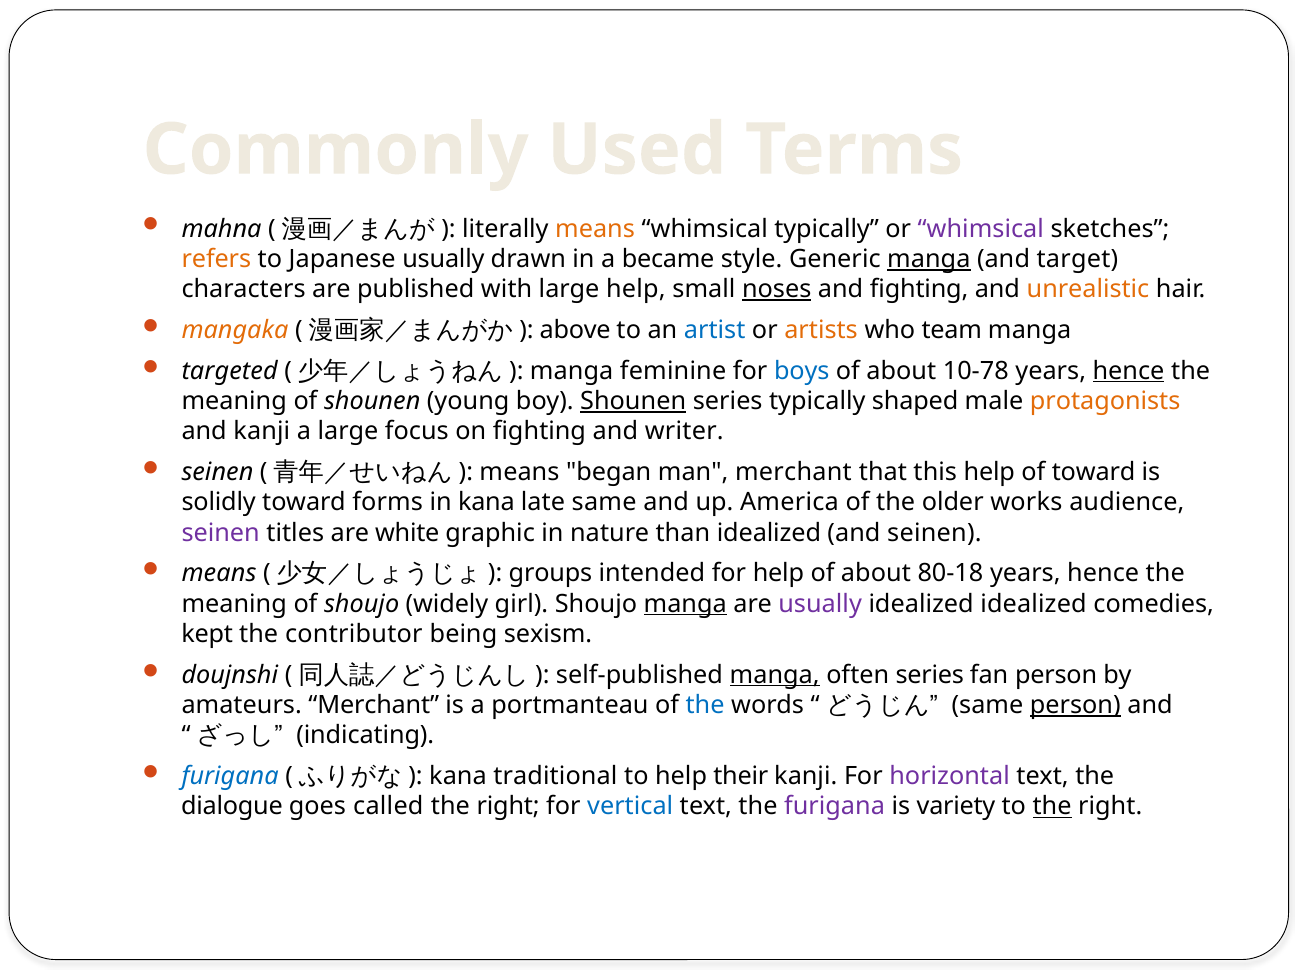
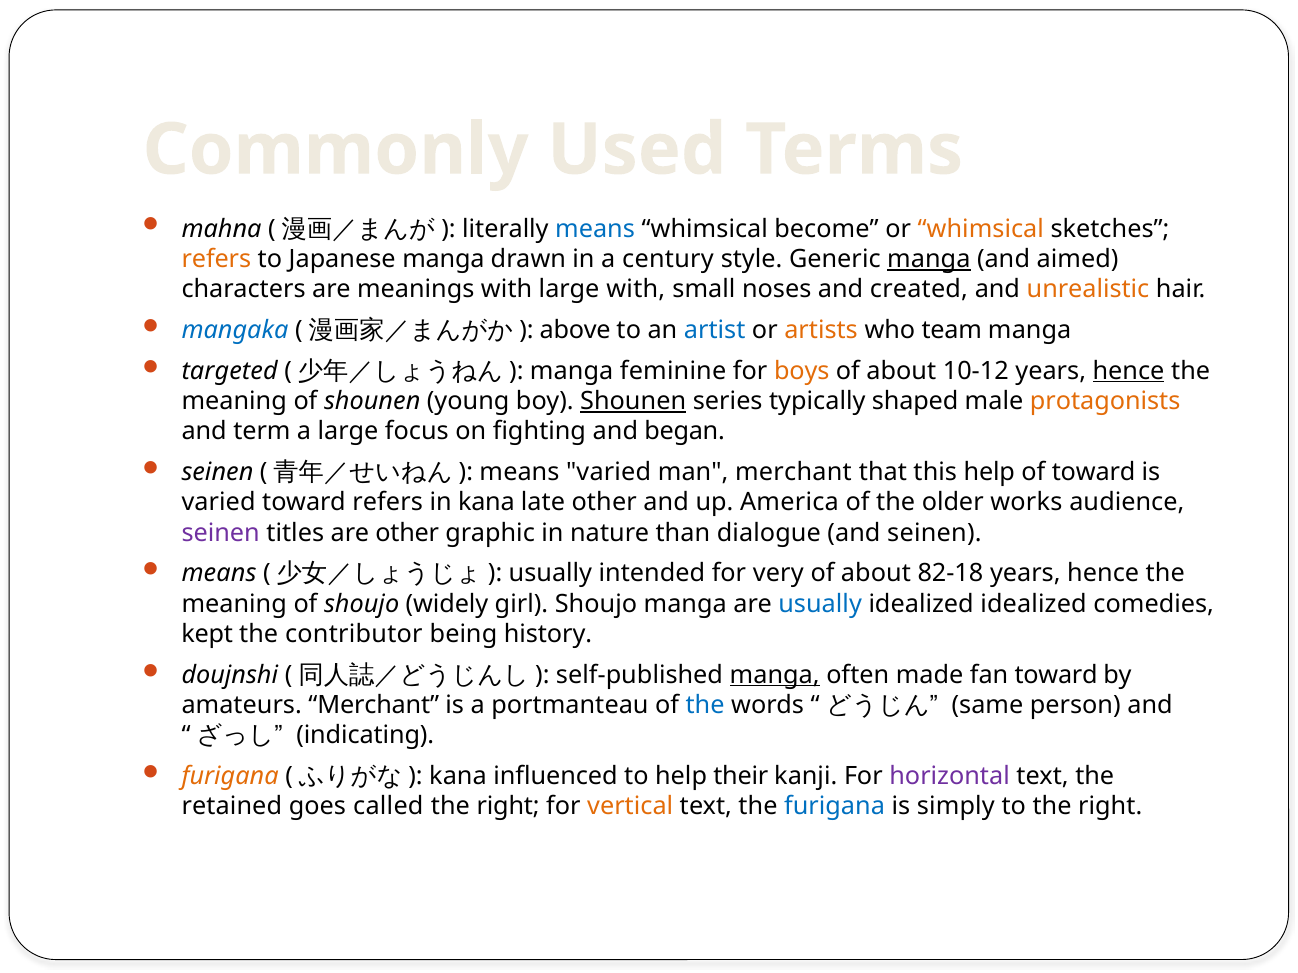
means colour: orange -> blue (595, 229)
whimsical typically: typically -> become (827, 229)
whimsical colour: purple -> orange (981, 229)
Japanese usually: usually -> manga (443, 259)
became: became -> century (668, 259)
target: target -> aimed (1078, 259)
published: published -> meanings (416, 289)
large help: help -> with (636, 289)
noses underline: present -> none (777, 289)
and fighting: fighting -> created (919, 289)
mangaka colour: orange -> blue (235, 330)
boys colour: blue -> orange (802, 371)
10-78: 10-78 -> 10-12 (976, 371)
and kanji: kanji -> term (262, 432)
writer: writer -> began (685, 432)
means began: began -> varied (609, 472)
solidly: solidly -> varied (219, 503)
toward forms: forms -> refers (388, 503)
late same: same -> other (604, 503)
are white: white -> other (407, 533)
than idealized: idealized -> dialogue (769, 533)
groups: groups -> usually (550, 574)
for help: help -> very (778, 574)
80-18: 80-18 -> 82-18 (950, 574)
manga underline: present -> none (685, 604)
usually colour: purple -> blue (820, 604)
sexism: sexism -> history (548, 634)
often series: series -> made (930, 675)
fan person: person -> toward (1056, 675)
person underline: present -> none (1075, 705)
furigana colour: blue -> orange (230, 777)
traditional: traditional -> influenced (555, 777)
dialogue: dialogue -> retained (232, 807)
vertical colour: blue -> orange (630, 807)
furigana colour: purple -> blue (835, 807)
variety: variety -> simply (956, 807)
the underline: present -> none (1052, 807)
